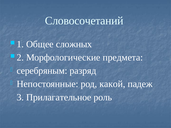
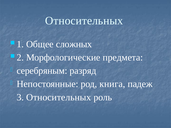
Словосочетаний: Словосочетаний -> Относительных (84, 21)
какой: какой -> книга (112, 84)
3 Прилагательное: Прилагательное -> Относительных (59, 97)
